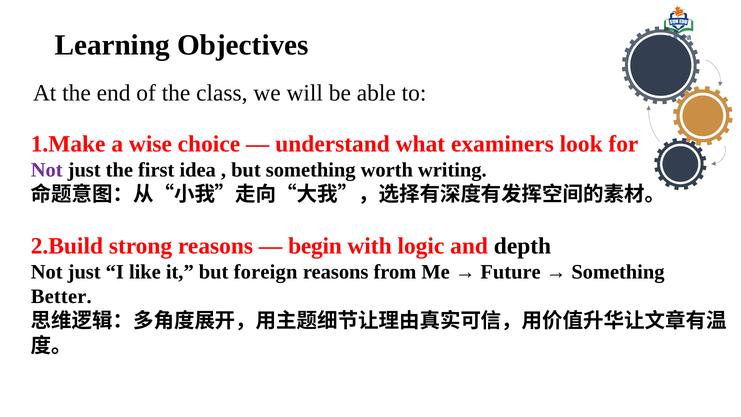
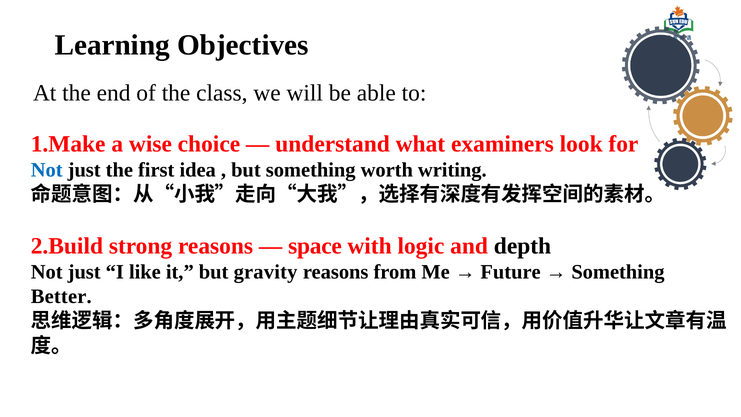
Not colour: purple -> blue (47, 170)
begin: begin -> space (315, 246)
foreign: foreign -> gravity (266, 272)
